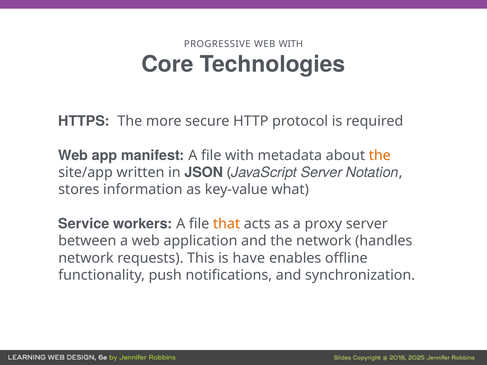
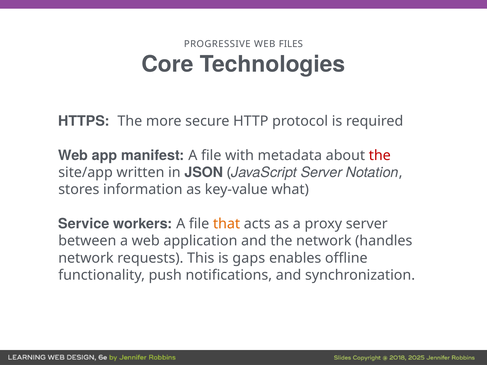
WEB WITH: WITH -> FILES (291, 44)
the colour: orange -> red (380, 155)
have: have -> gaps (249, 258)
